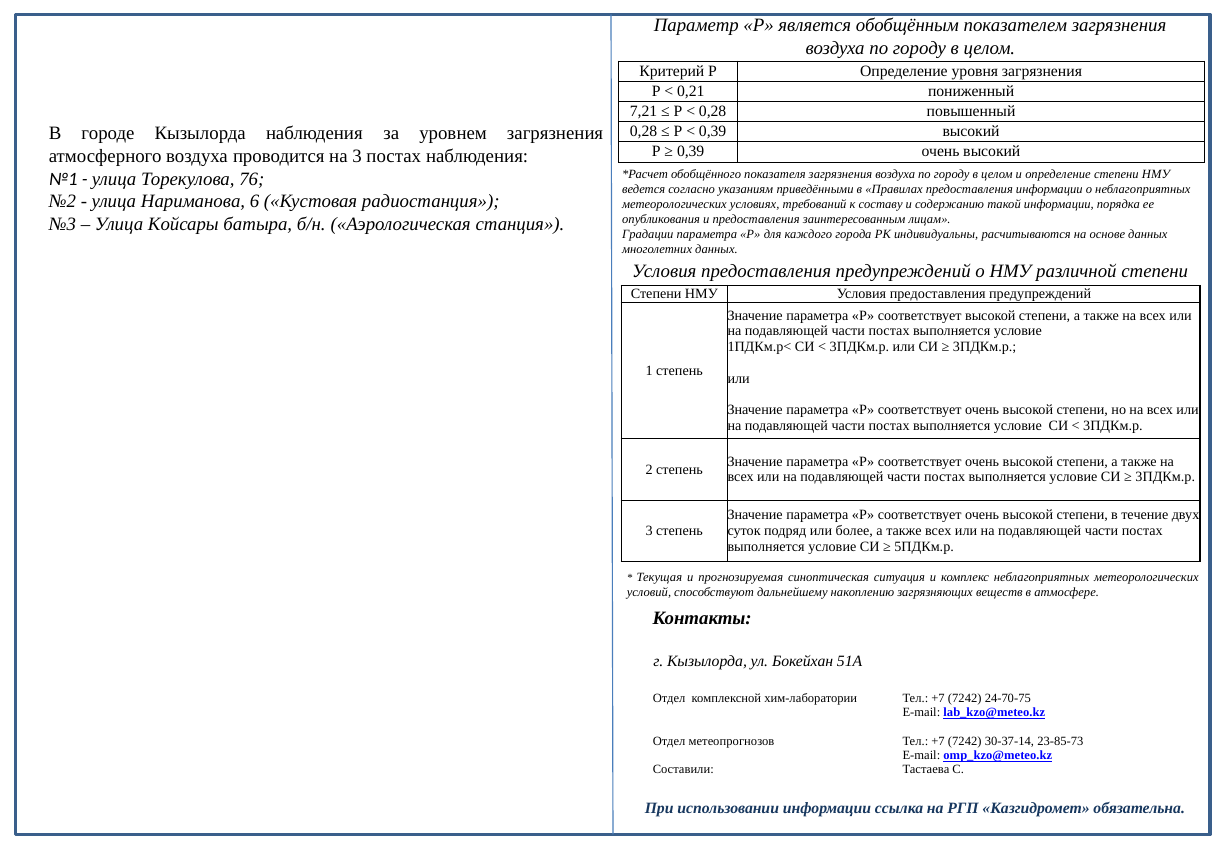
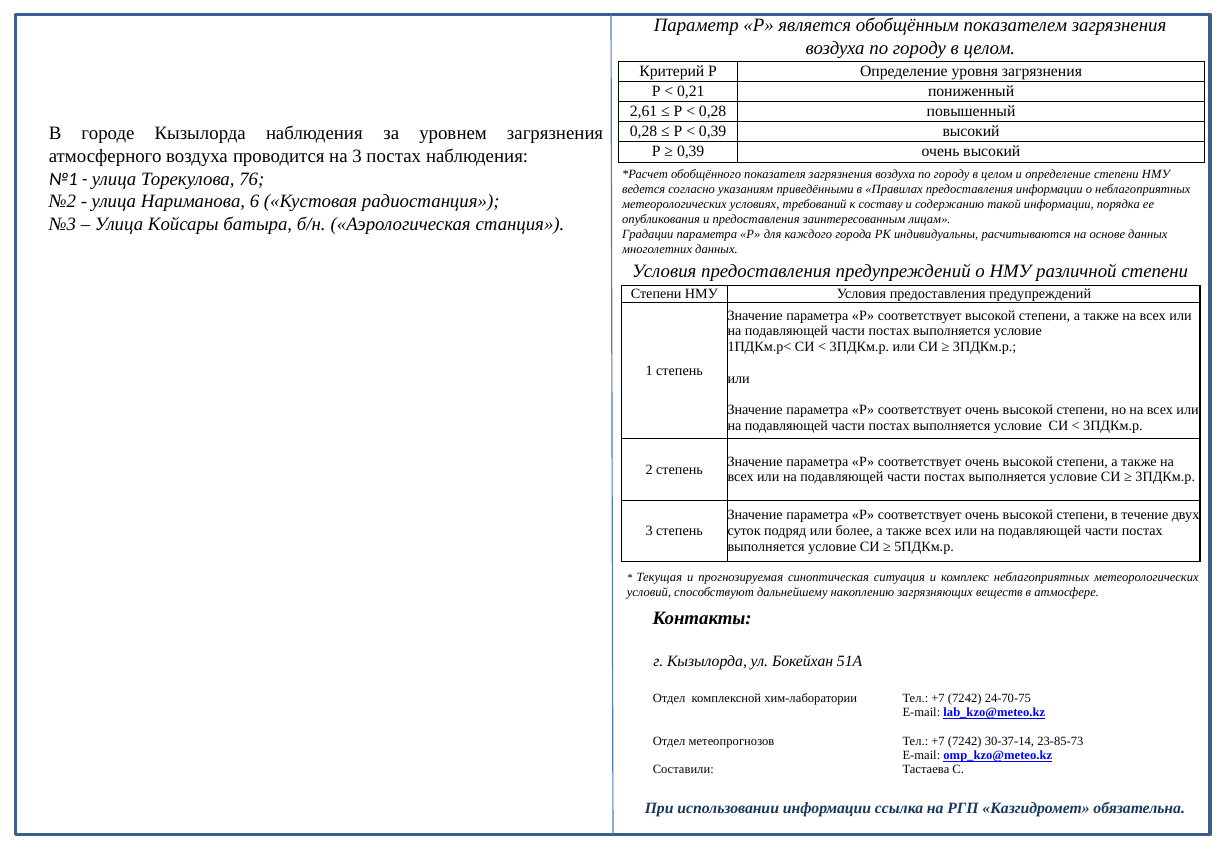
7,21: 7,21 -> 2,61 (644, 111)
